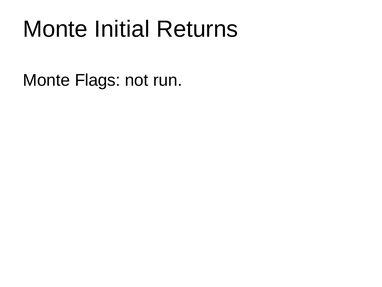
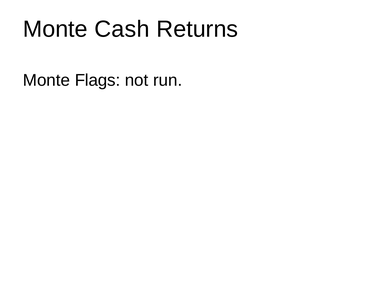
Initial: Initial -> Cash (122, 29)
